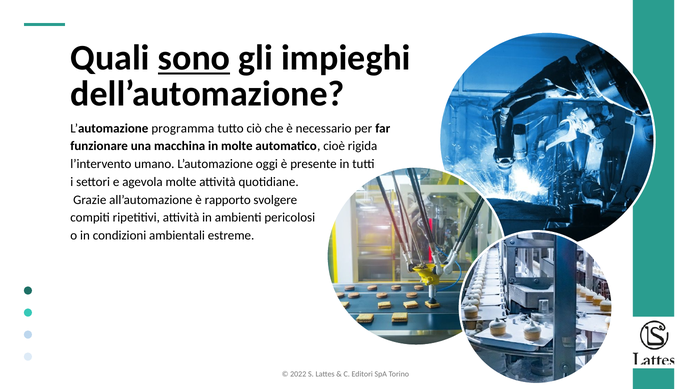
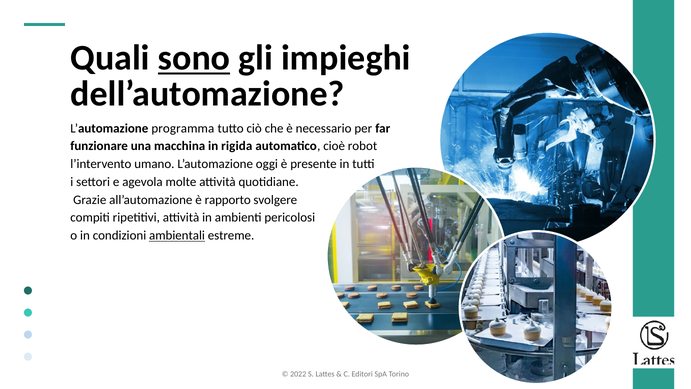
in molte: molte -> rigida (237, 146)
rigida: rigida -> robot (363, 146)
ambientali underline: none -> present (177, 235)
